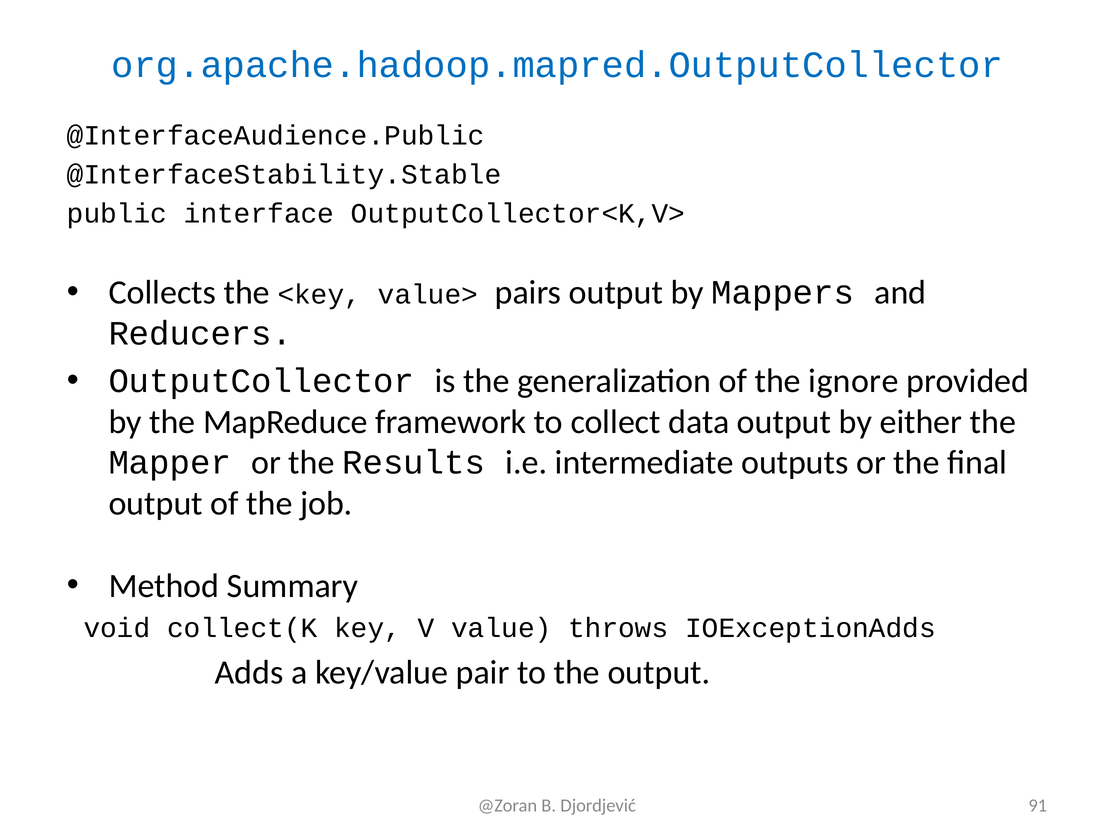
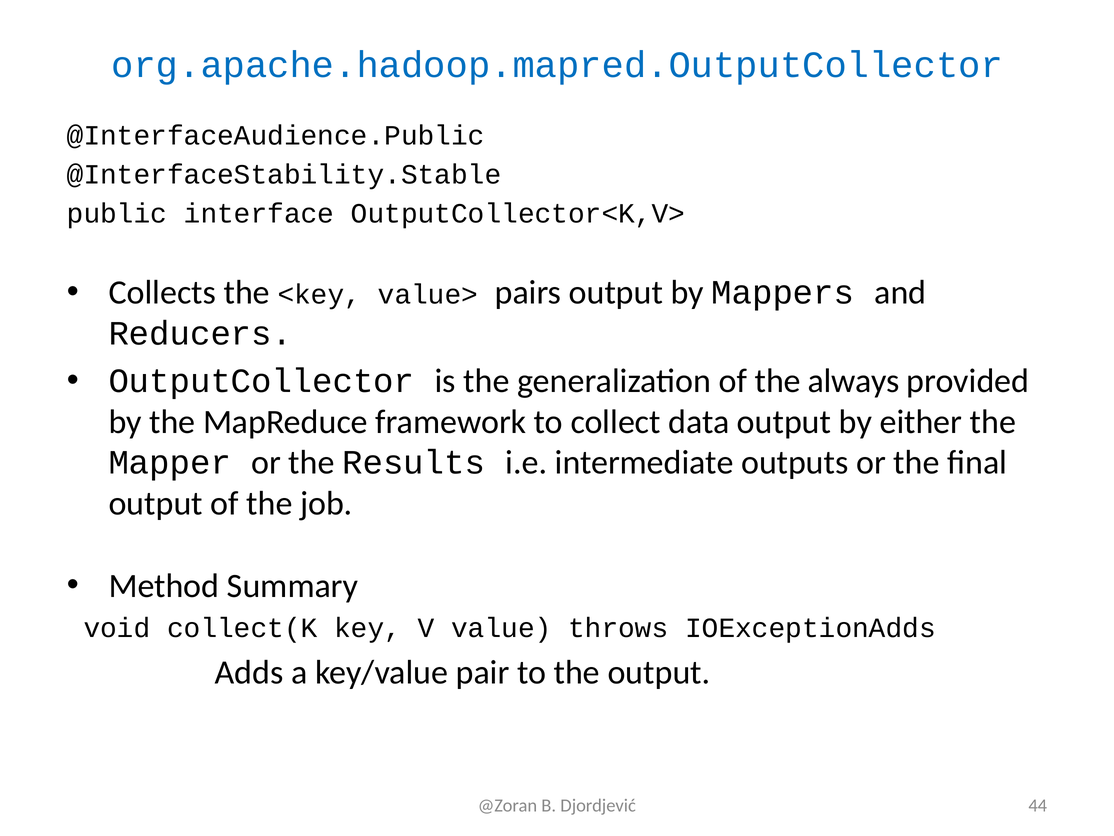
ignore: ignore -> always (854, 381)
91: 91 -> 44 (1038, 805)
